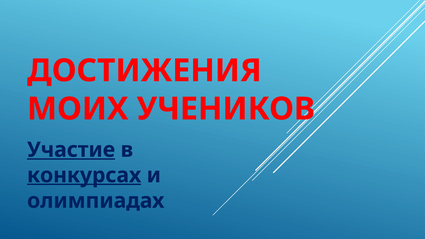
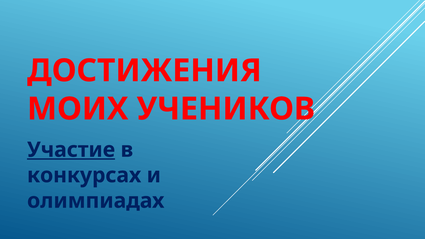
конкурсах underline: present -> none (84, 175)
